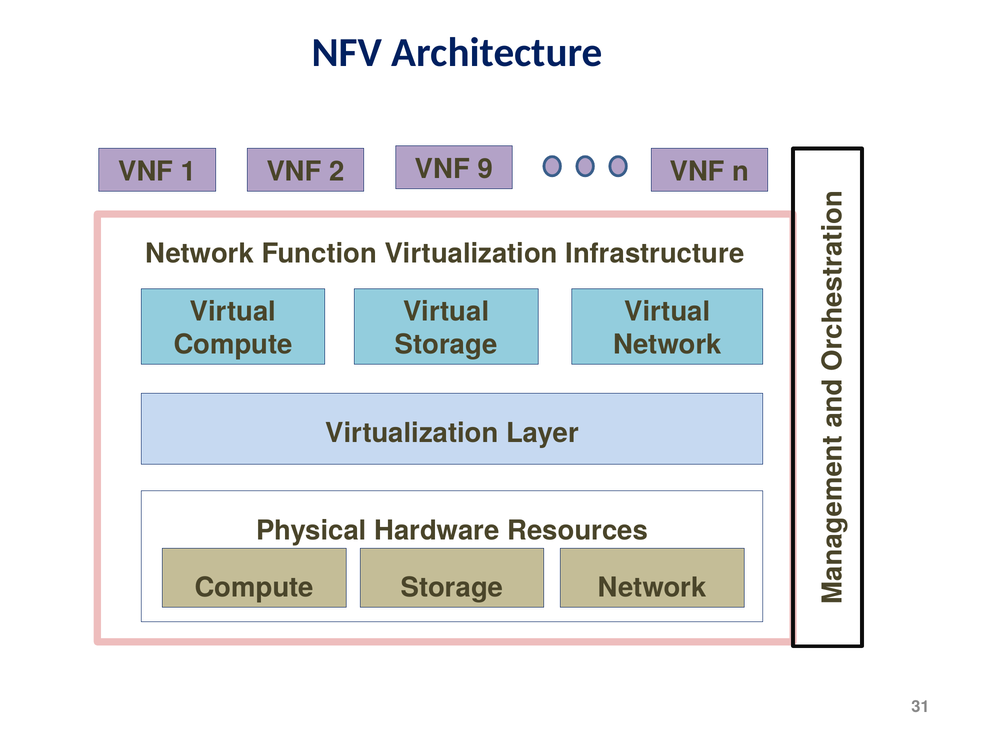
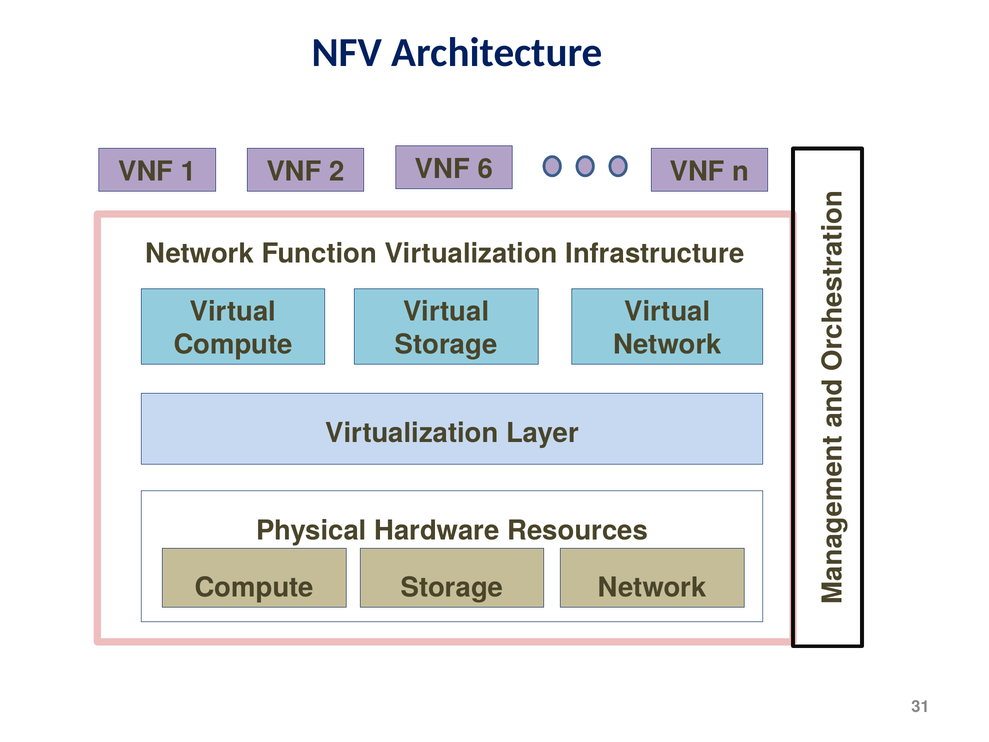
9: 9 -> 6 (485, 169)
